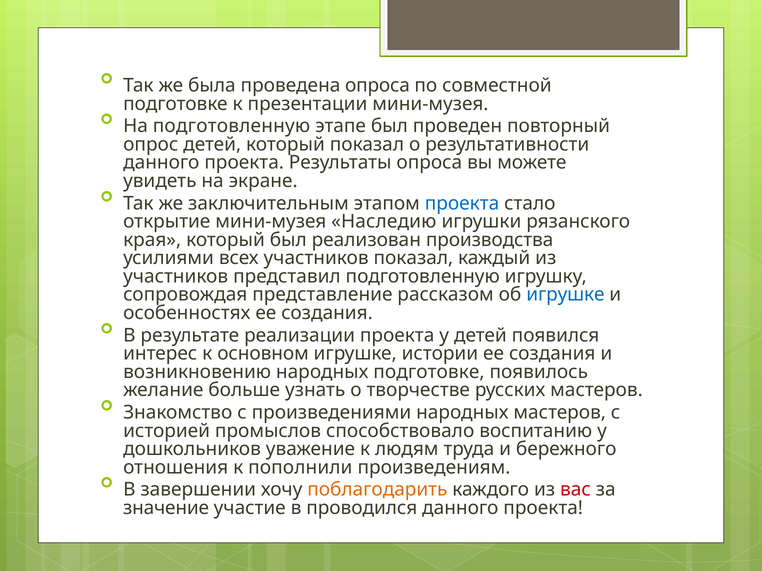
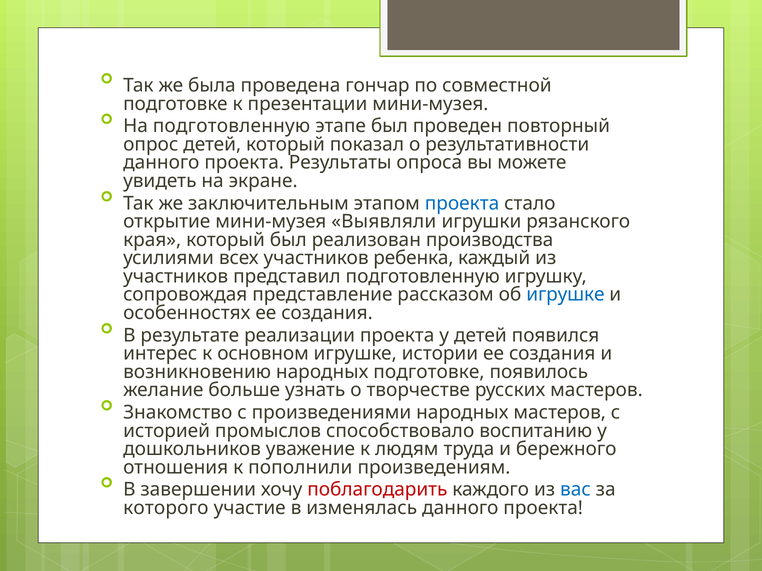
проведена опроса: опроса -> гончар (377, 86)
Наследию: Наследию -> Выявляли (384, 222)
участников показал: показал -> ребенка (413, 258)
поблагодарить colour: orange -> red (377, 490)
вас colour: red -> blue (575, 490)
значение: значение -> которого (166, 508)
проводился: проводился -> изменялась (362, 508)
